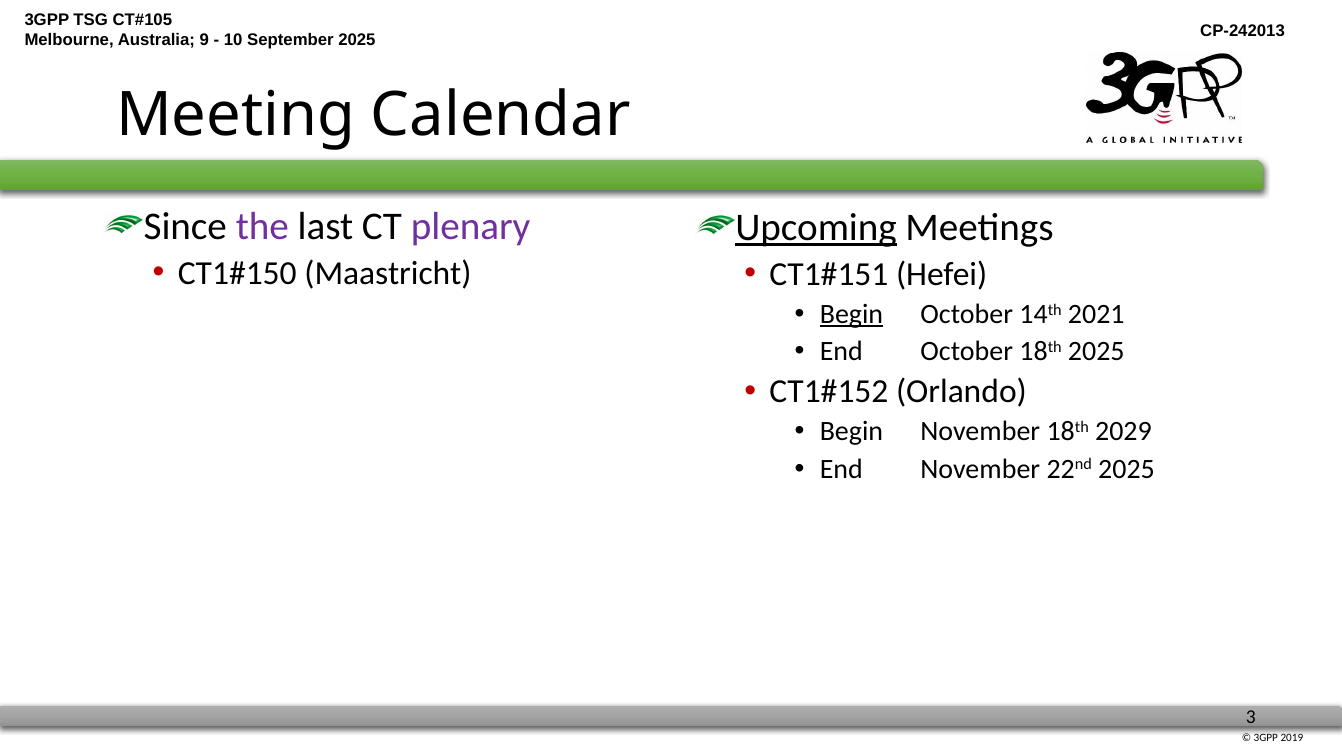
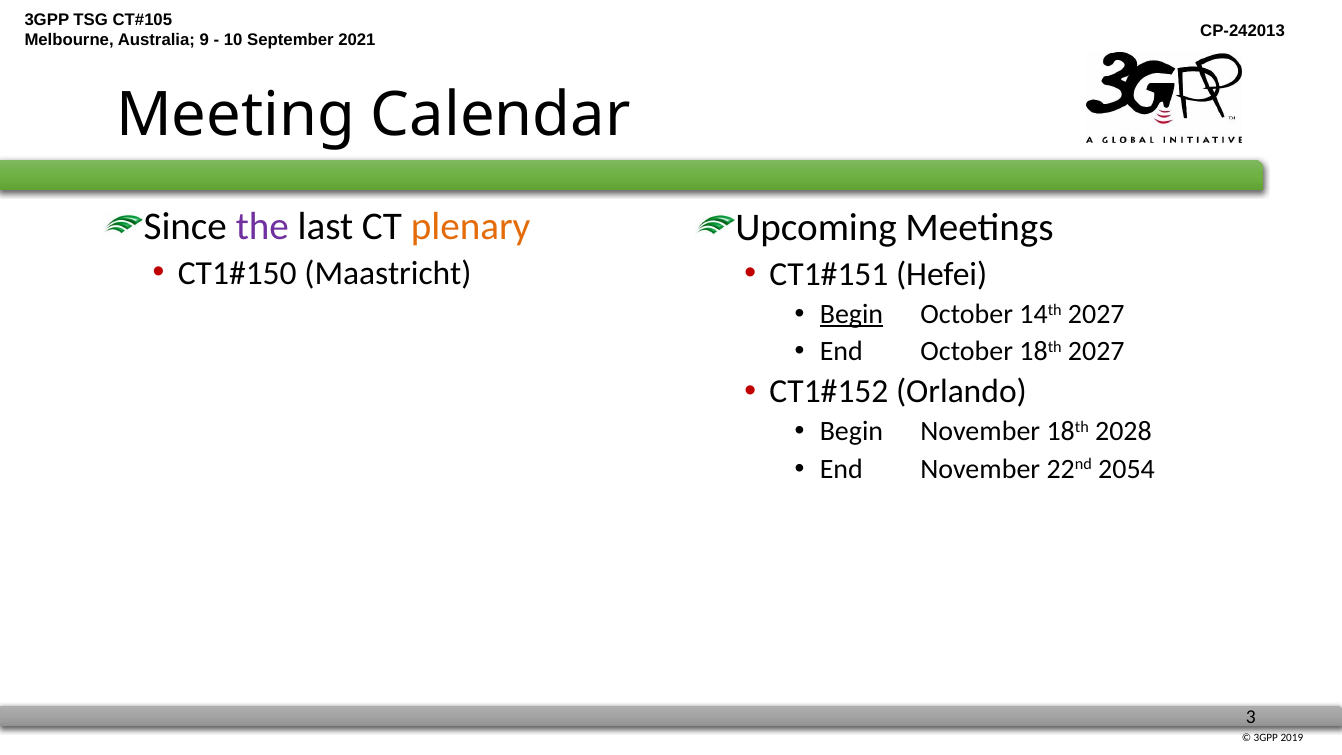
2025: 2025 -> 2021 (357, 40)
plenary colour: purple -> orange (471, 227)
Upcoming underline: present -> none (816, 228)
14th 2021: 2021 -> 2027 (1096, 314)
18th 2025: 2025 -> 2027 (1096, 351)
2029: 2029 -> 2028 (1123, 432)
22nd 2025: 2025 -> 2054 (1127, 469)
